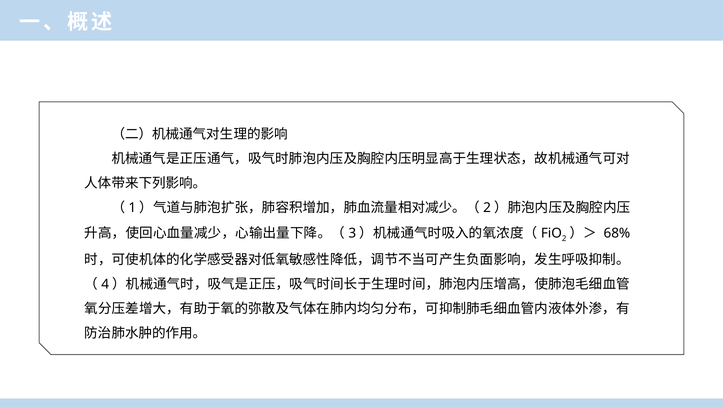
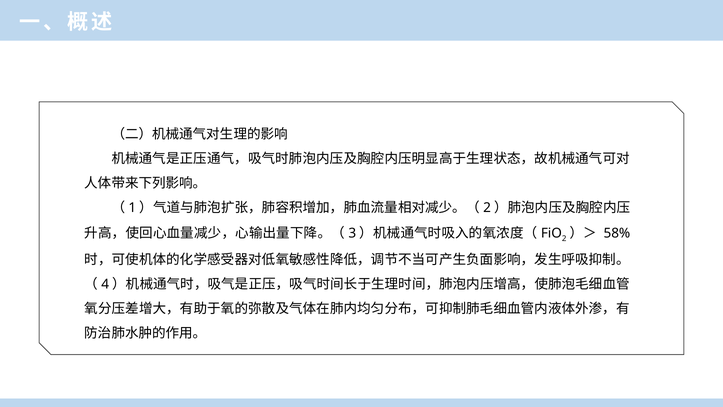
68%: 68% -> 58% (617, 233)
